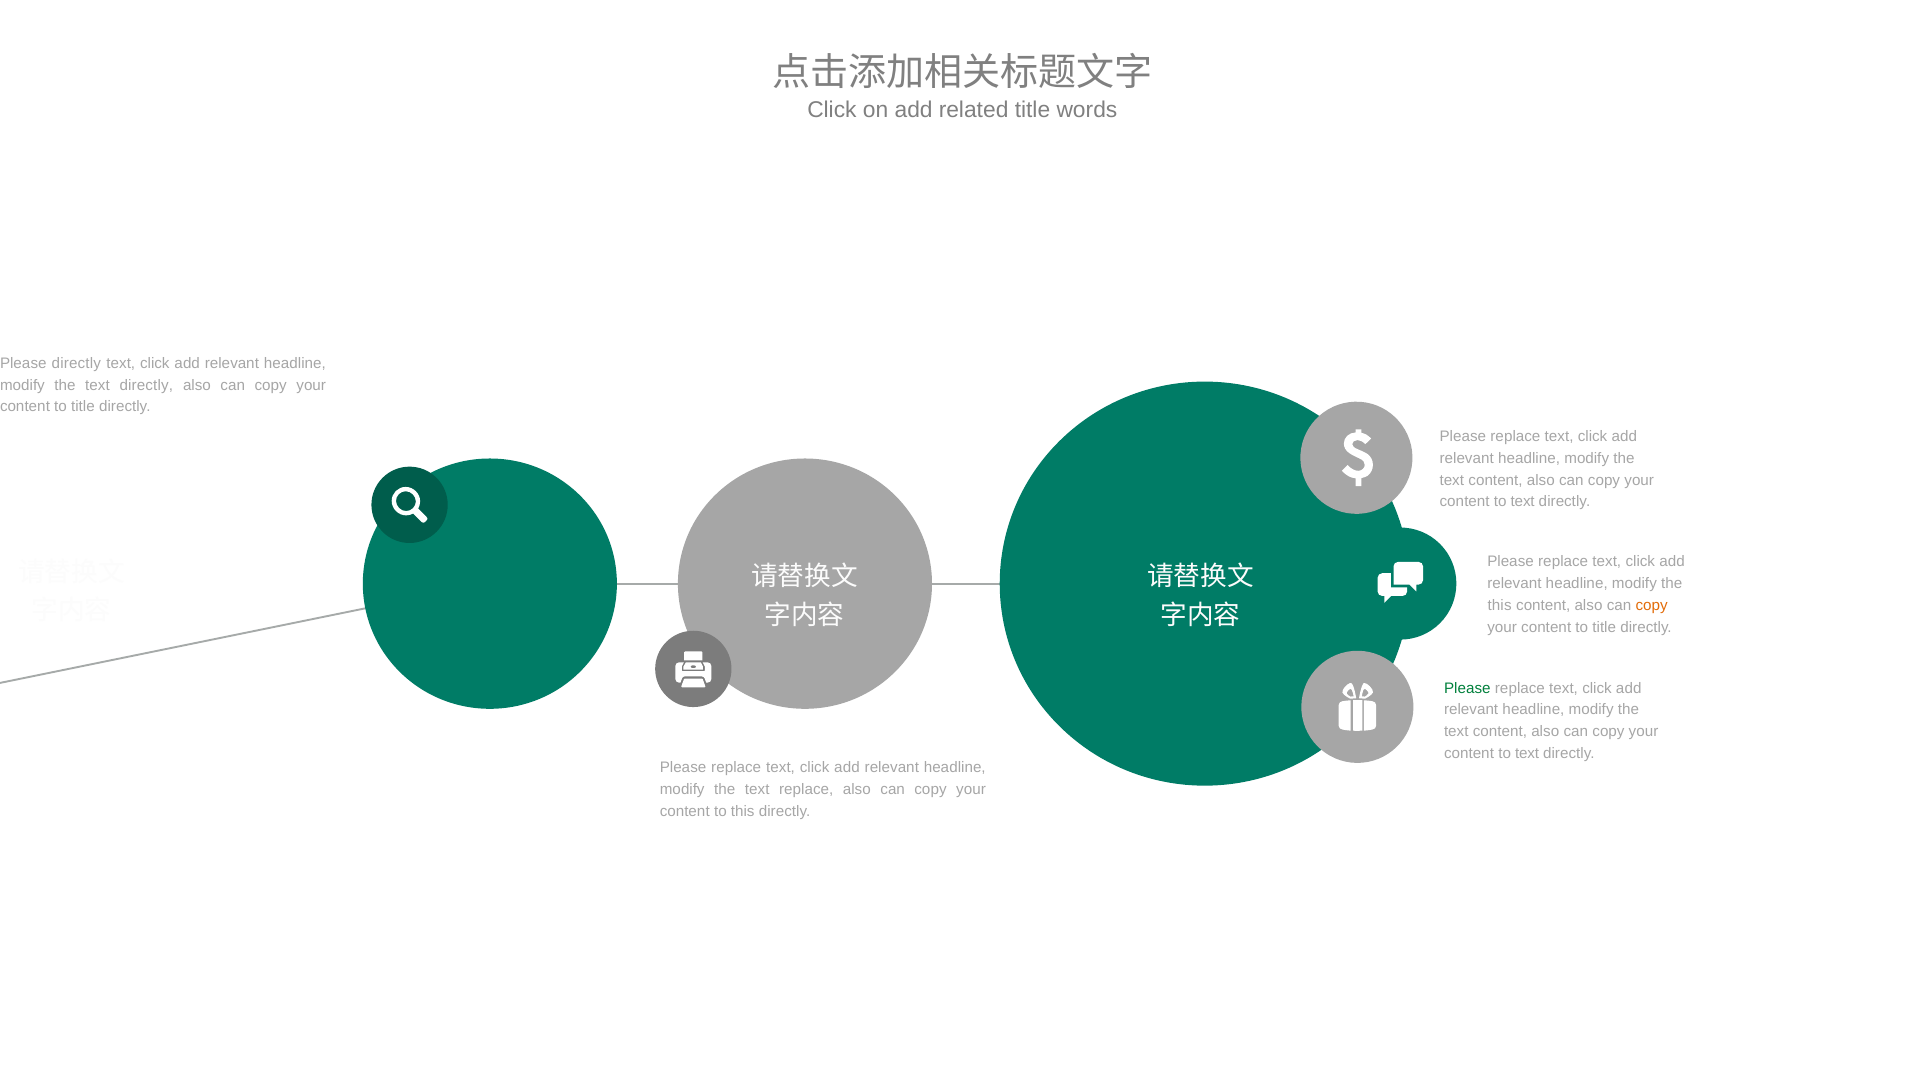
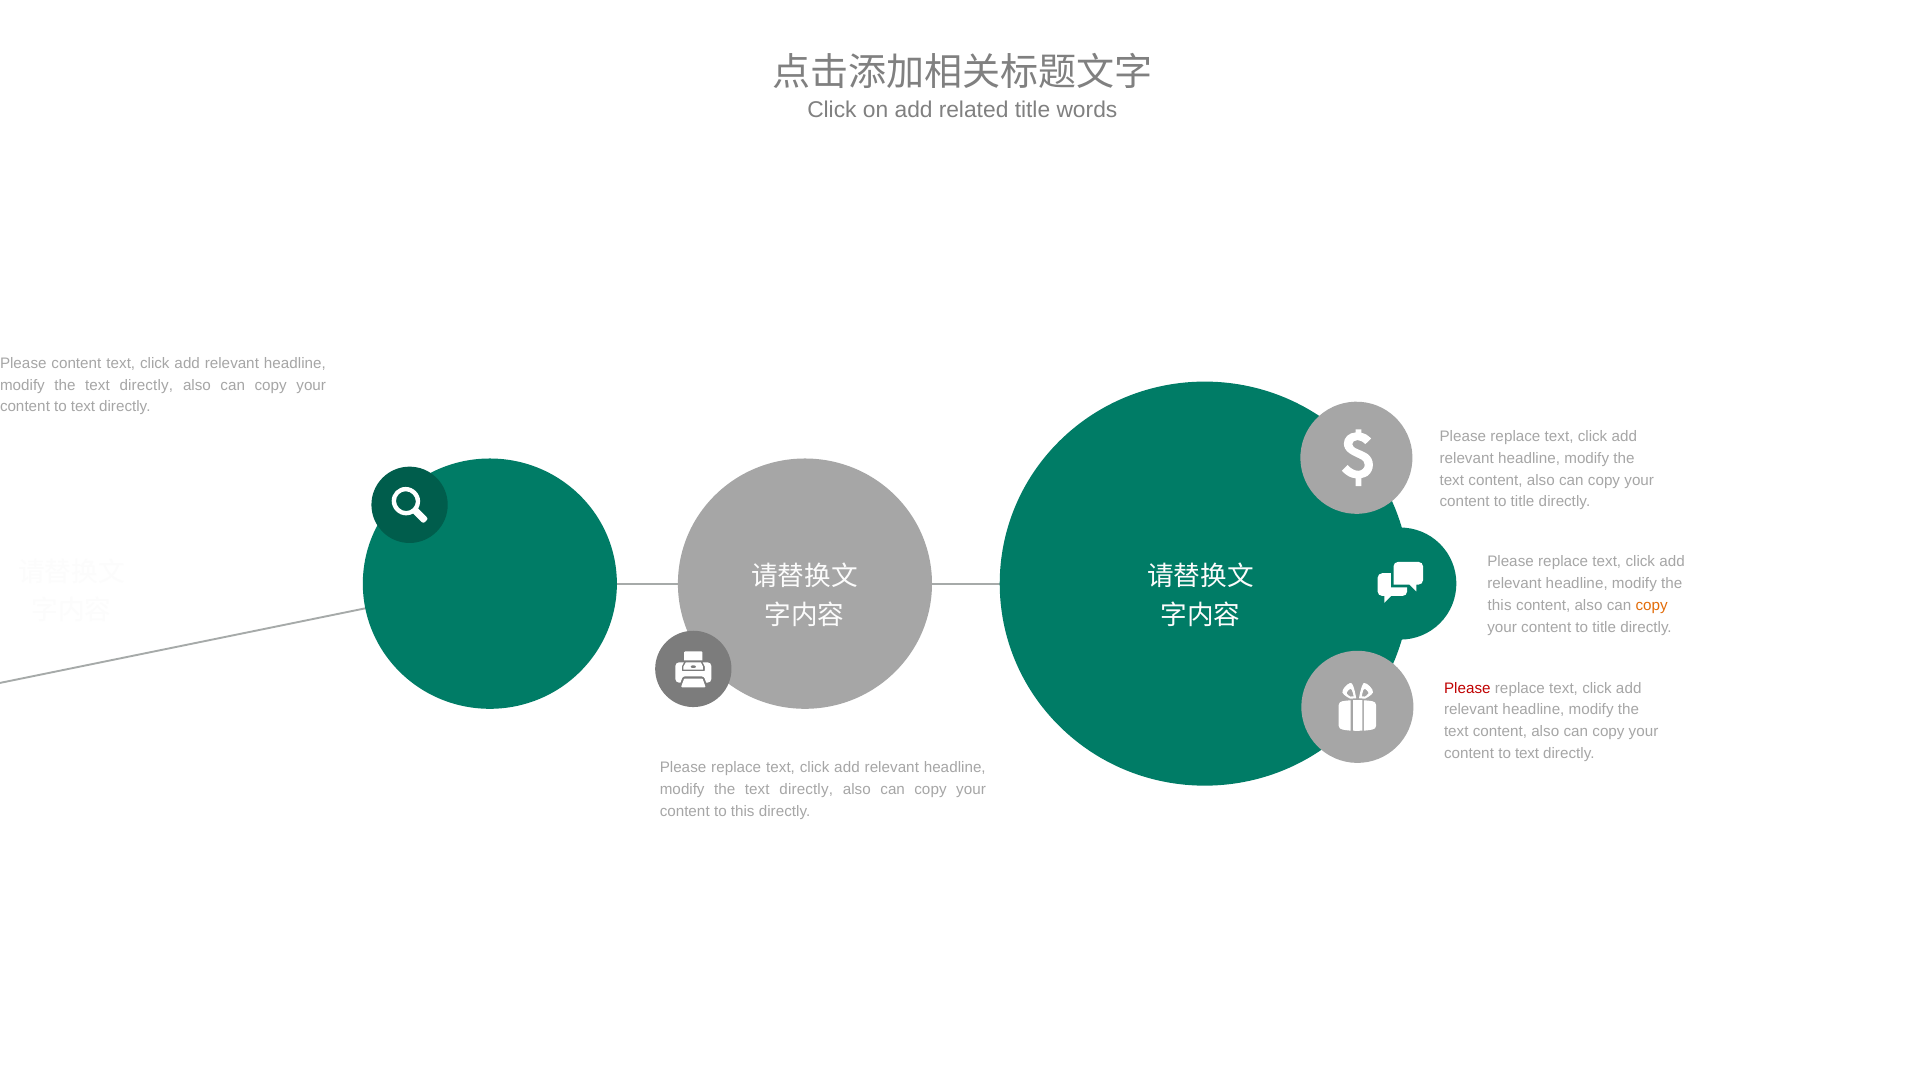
Please directly: directly -> content (76, 363)
title: title -> text (83, 407)
text: text -> title (1523, 502)
Please colour: green -> red (1467, 688)
replace: replace -> directly (806, 789)
